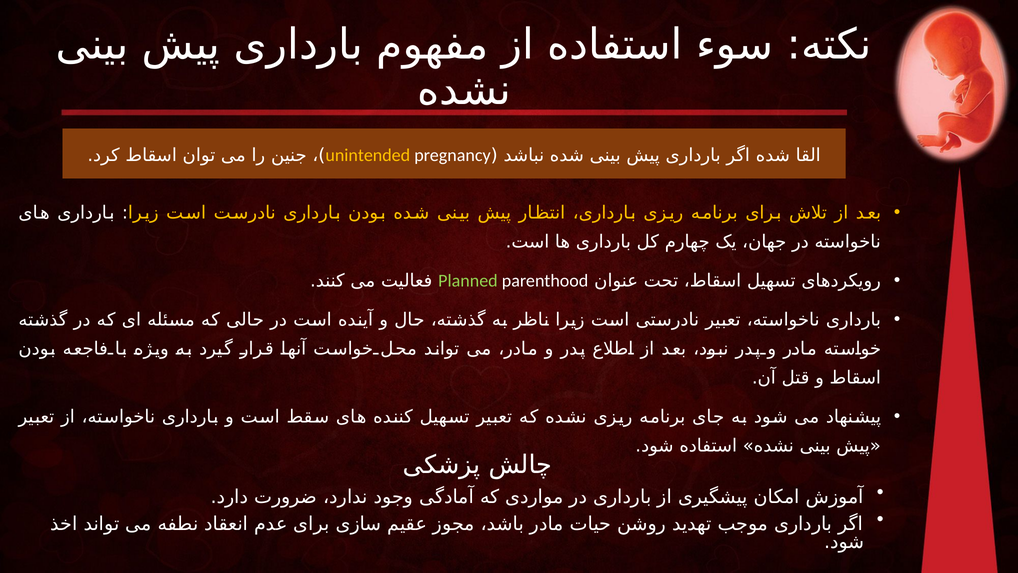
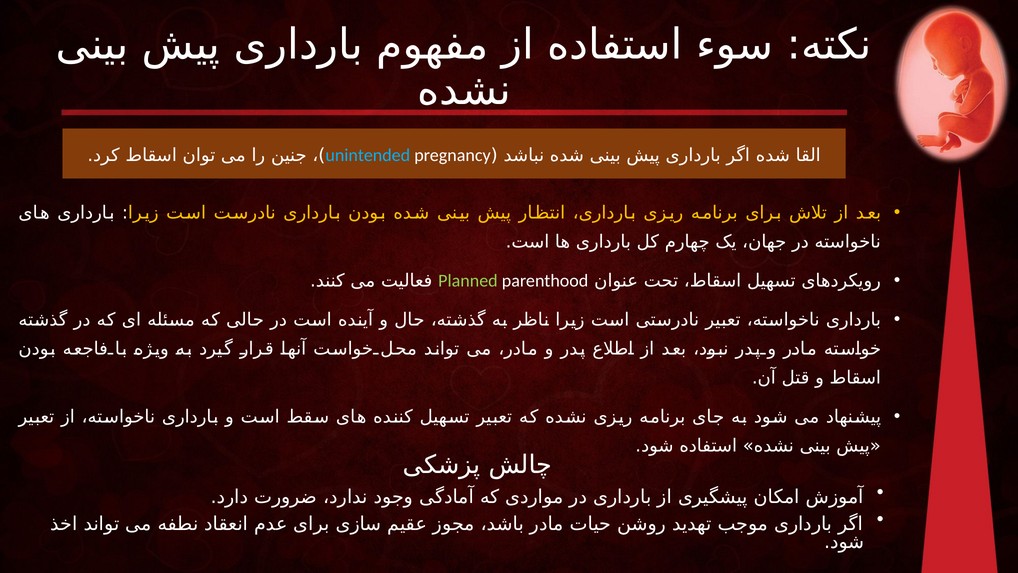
unintended colour: yellow -> light blue (368, 155)
